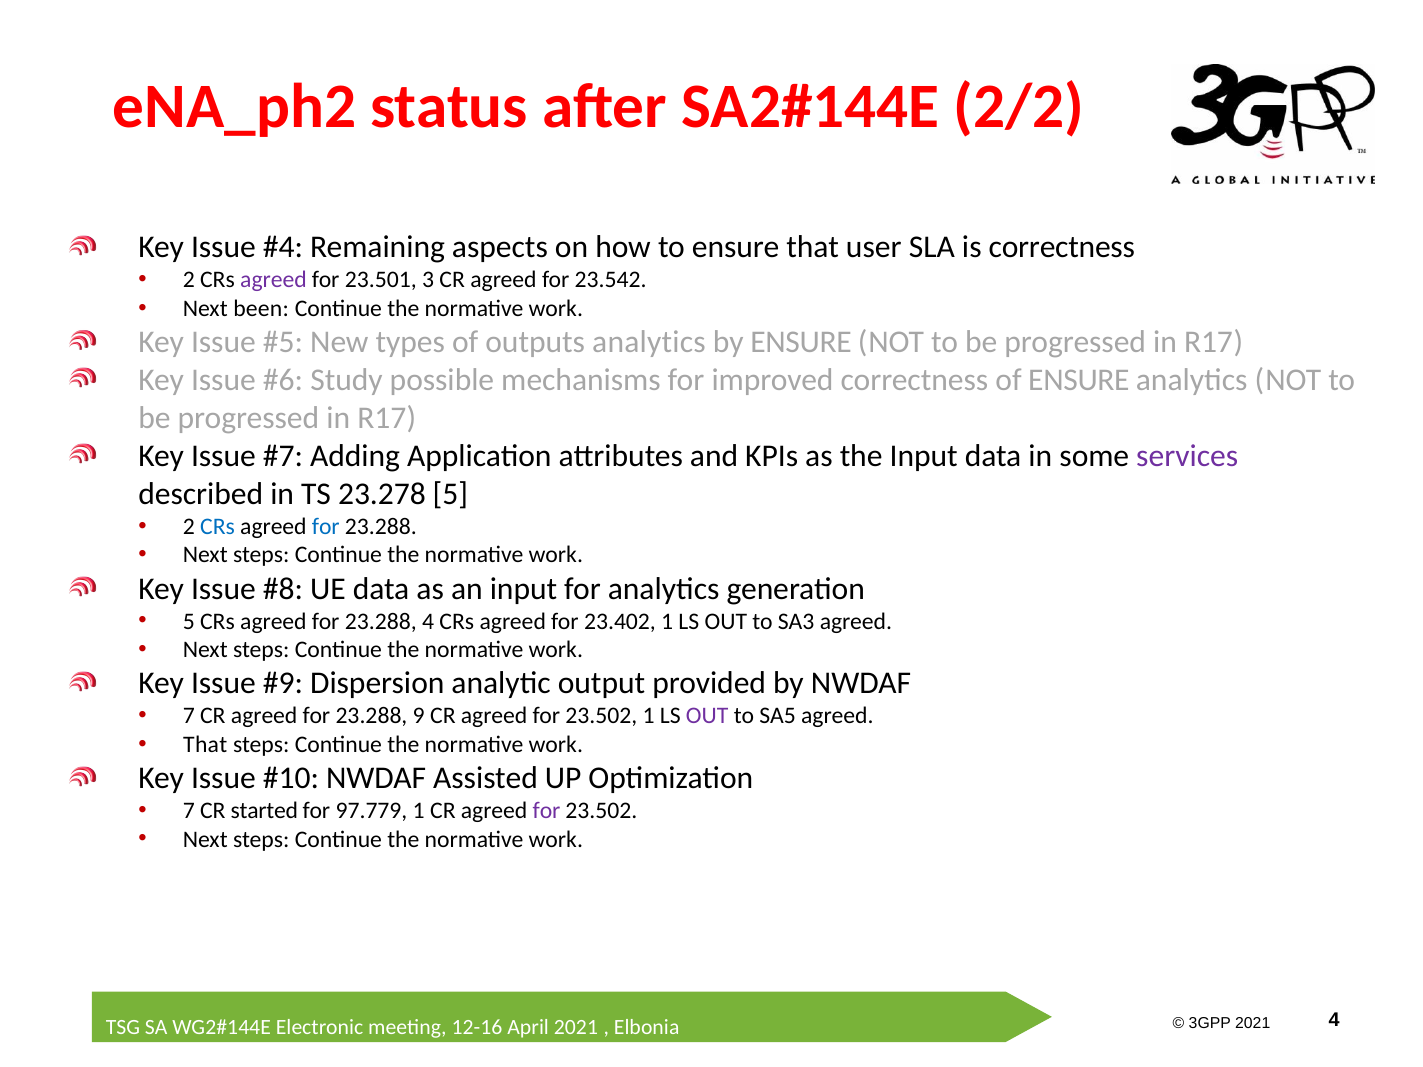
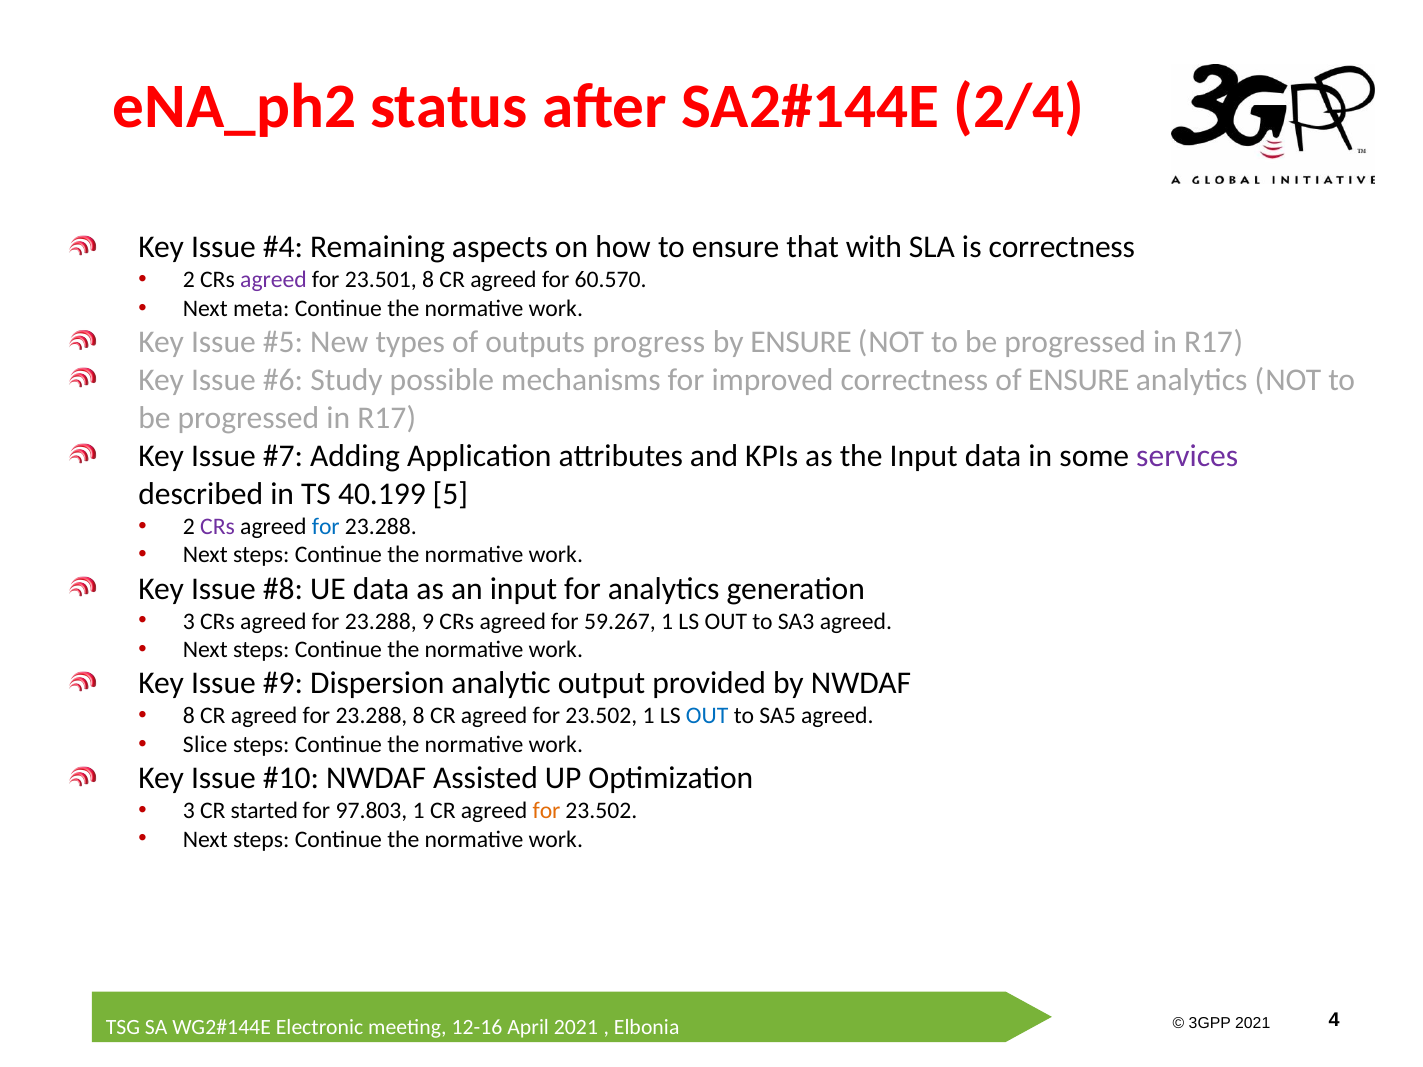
2/2: 2/2 -> 2/4 (1019, 106)
user: user -> with (874, 247)
23.501 3: 3 -> 8 (428, 280)
23.542: 23.542 -> 60.570 (611, 280)
been: been -> meta (261, 309)
outputs analytics: analytics -> progress (649, 342)
23.278: 23.278 -> 40.199 (382, 494)
CRs colour: blue -> purple (218, 527)
5: 5 -> 3 (189, 621)
23.288 4: 4 -> 9 (428, 621)
23.402: 23.402 -> 59.267 (620, 621)
7: 7 -> 8 (189, 716)
23.288 9: 9 -> 8 (419, 716)
OUT colour: purple -> blue (707, 716)
That: That -> Slice (205, 745)
7: 7 -> 3 (189, 811)
97.779: 97.779 -> 97.803 (371, 811)
for colour: purple -> orange (547, 811)
